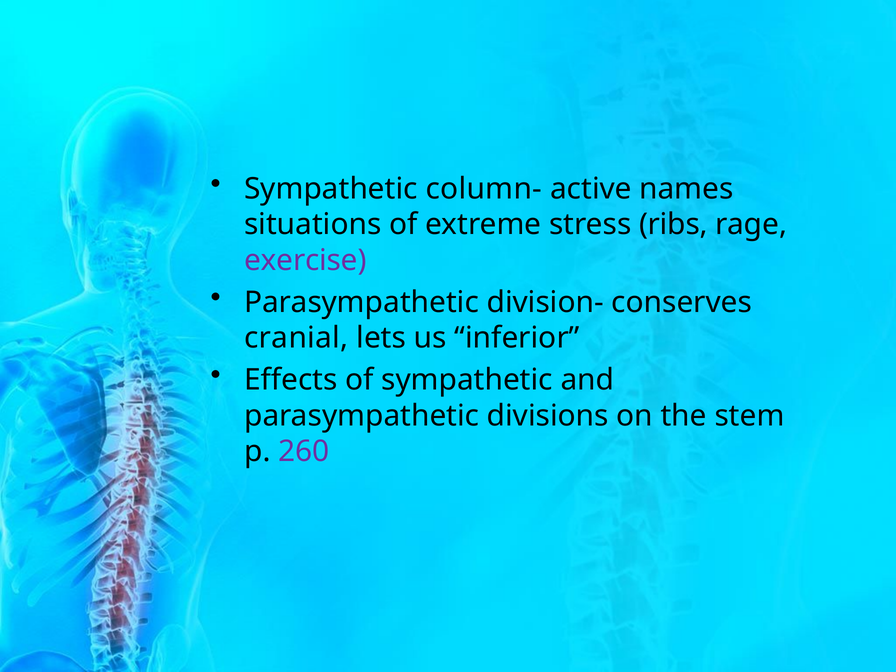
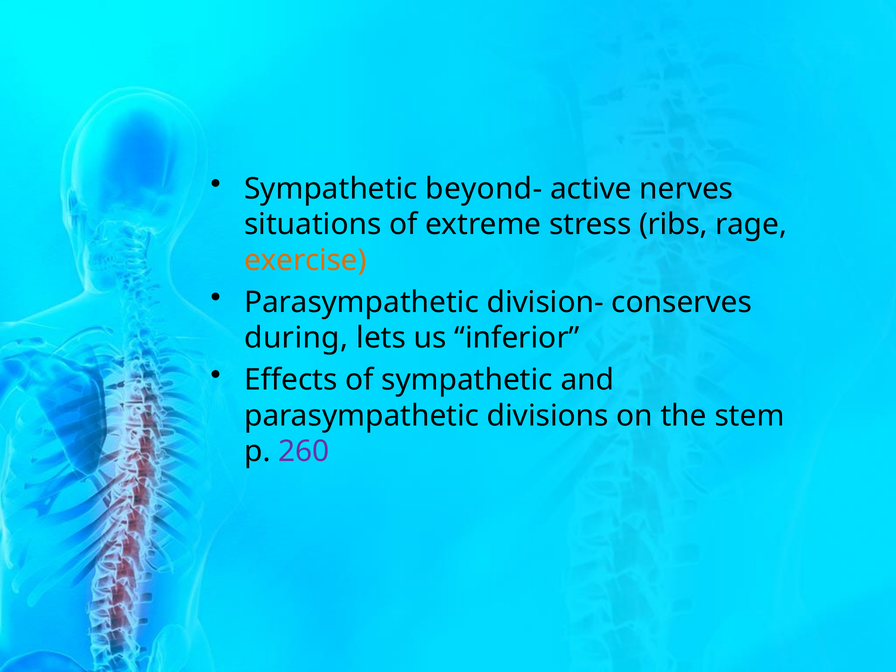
column-: column- -> beyond- (484, 189)
names: names -> nerves (686, 189)
exercise colour: purple -> orange (305, 260)
cranial: cranial -> during (296, 338)
